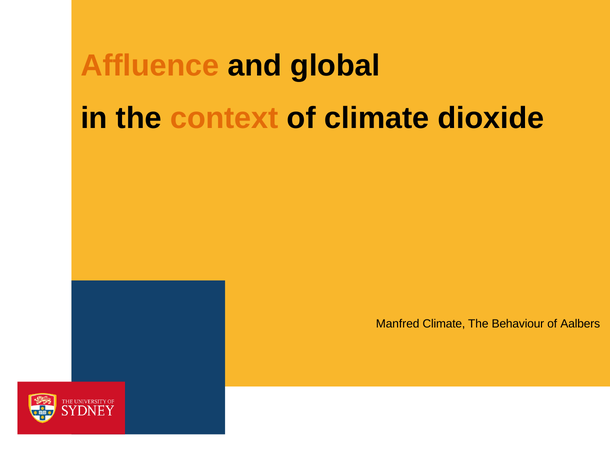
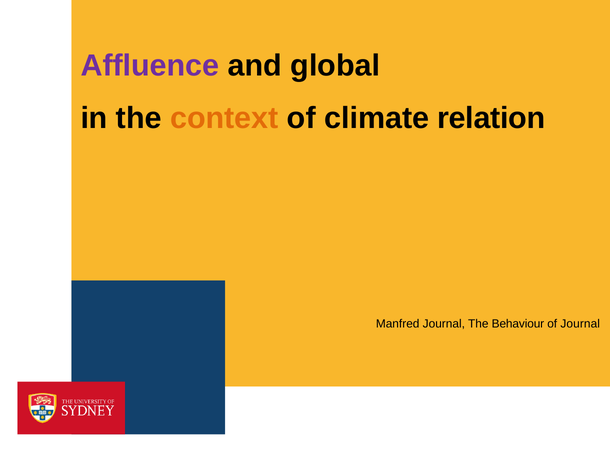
Affluence colour: orange -> purple (150, 66)
dioxide: dioxide -> relation (491, 118)
Manfred Climate: Climate -> Journal (444, 324)
of Aalbers: Aalbers -> Journal (580, 324)
